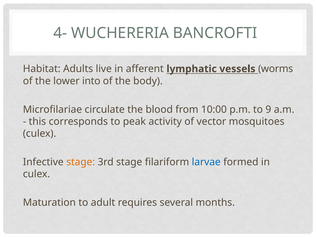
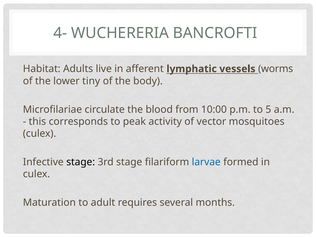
into: into -> tiny (91, 81)
9: 9 -> 5 (268, 109)
stage colour: orange -> black (81, 162)
